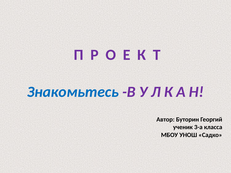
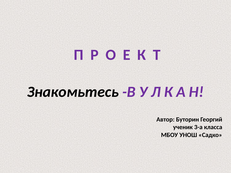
Знакомьтесь colour: blue -> black (73, 92)
